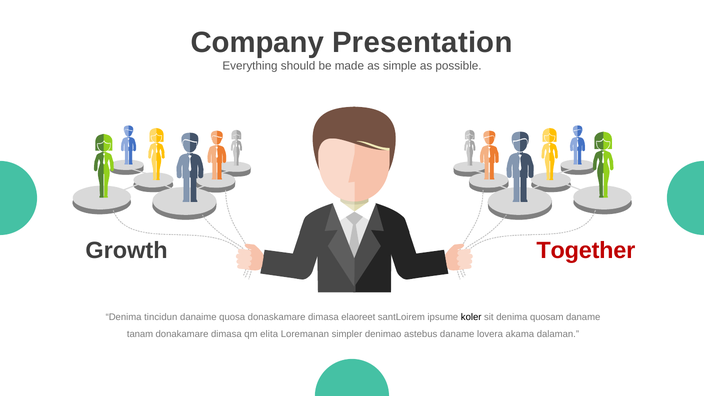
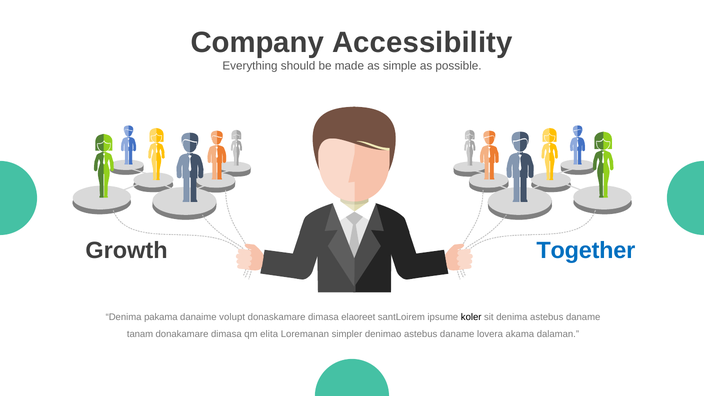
Presentation: Presentation -> Accessibility (422, 43)
Together colour: red -> blue (586, 250)
tincidun: tincidun -> pakama (161, 317)
quosa: quosa -> volupt (232, 317)
denima quosam: quosam -> astebus (547, 317)
